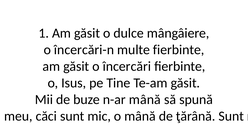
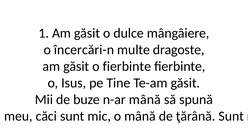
multe fierbinte: fierbinte -> dragoste (179, 50)
o încercări: încercări -> fierbinte (127, 66)
